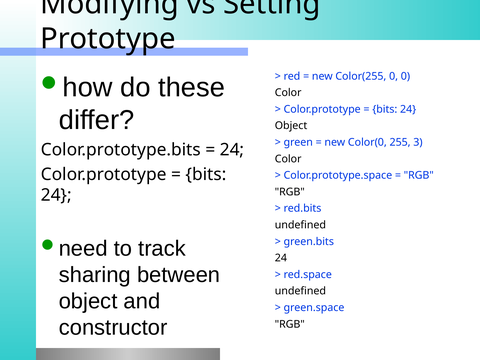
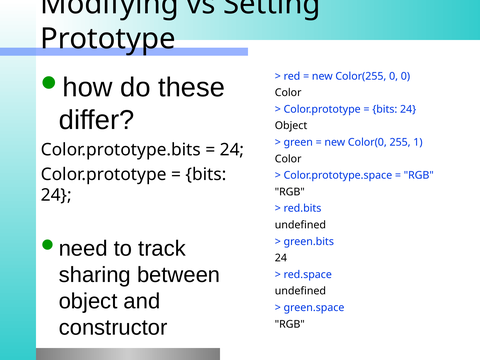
3: 3 -> 1 (418, 142)
